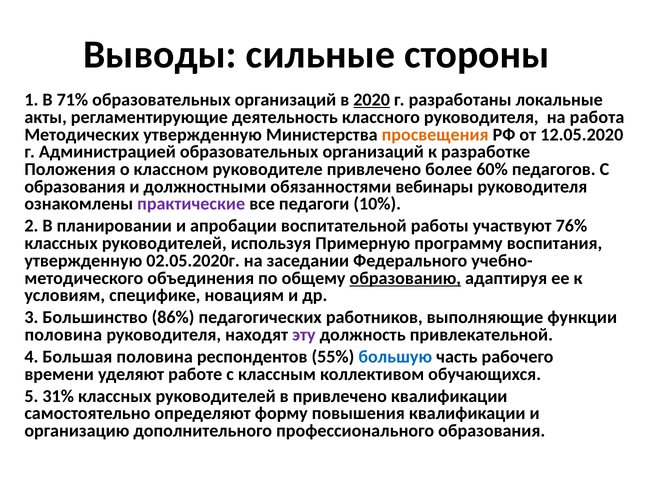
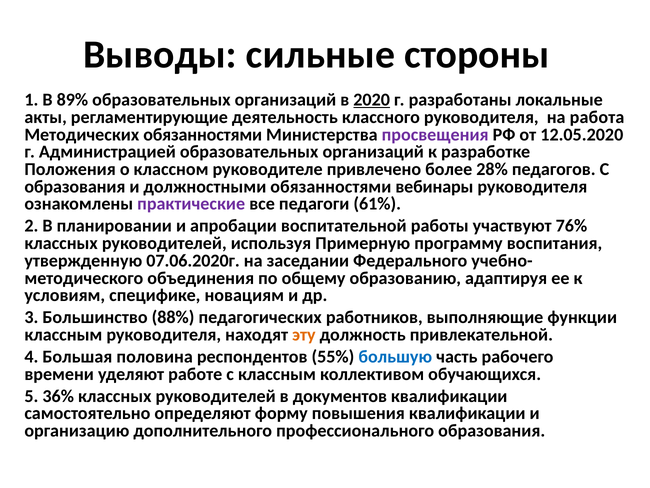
71%: 71% -> 89% (72, 100)
Методических утвержденную: утвержденную -> обязанностями (203, 134)
просвещения colour: orange -> purple (435, 134)
60%: 60% -> 28% (492, 169)
10%: 10% -> 61% (377, 204)
02.05.2020г: 02.05.2020г -> 07.06.2020г (193, 260)
образованию underline: present -> none (405, 278)
86%: 86% -> 88% (173, 317)
половина: половина -> классным (63, 334)
эту colour: purple -> orange (304, 334)
31%: 31% -> 36% (58, 396)
в привлечено: привлечено -> документов (340, 396)
